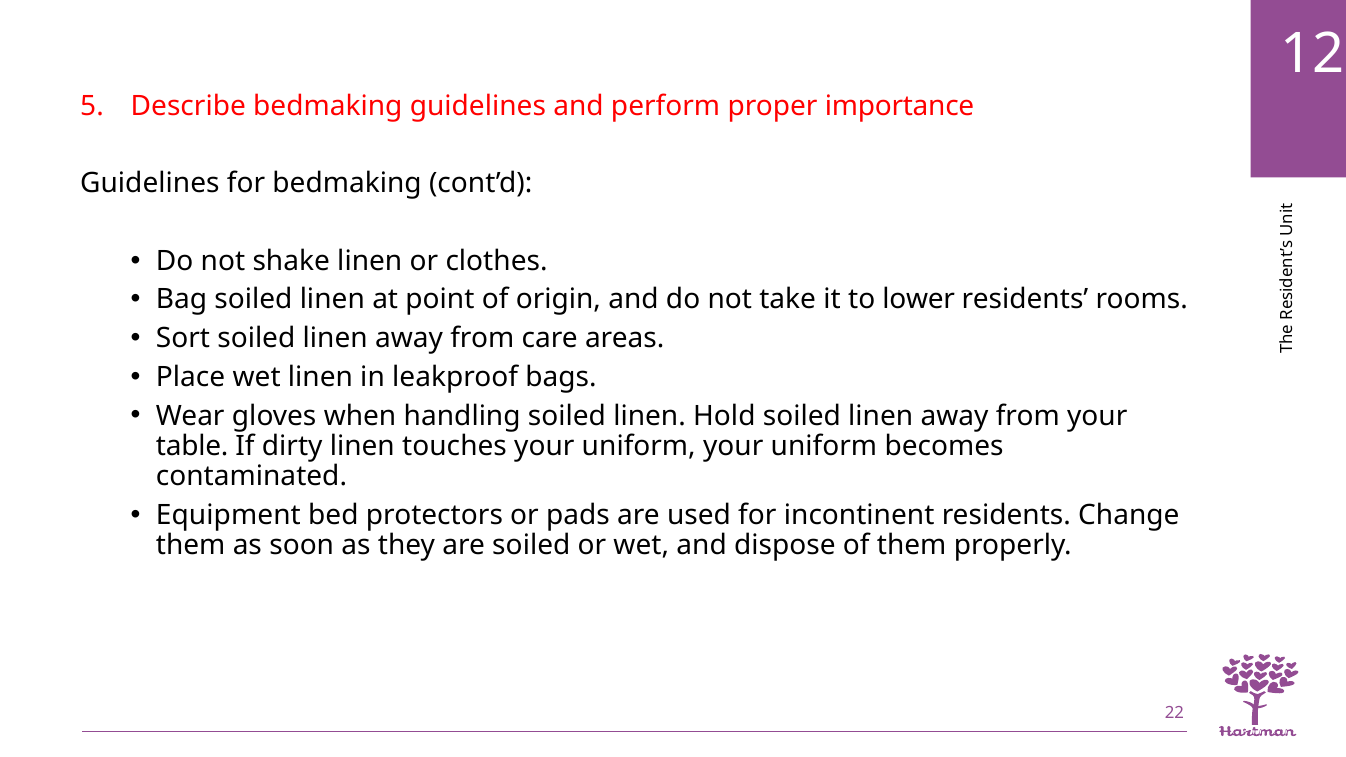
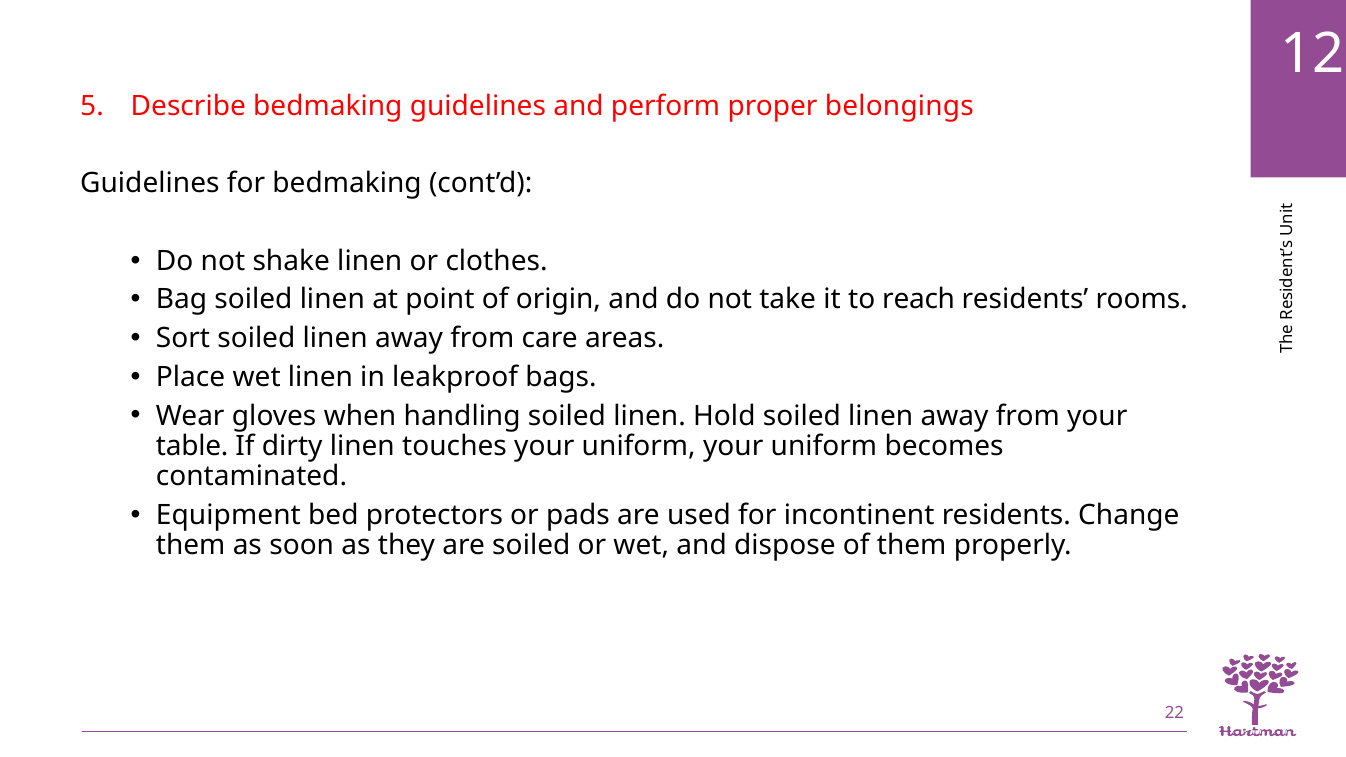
importance: importance -> belongings (899, 106)
lower: lower -> reach (919, 300)
